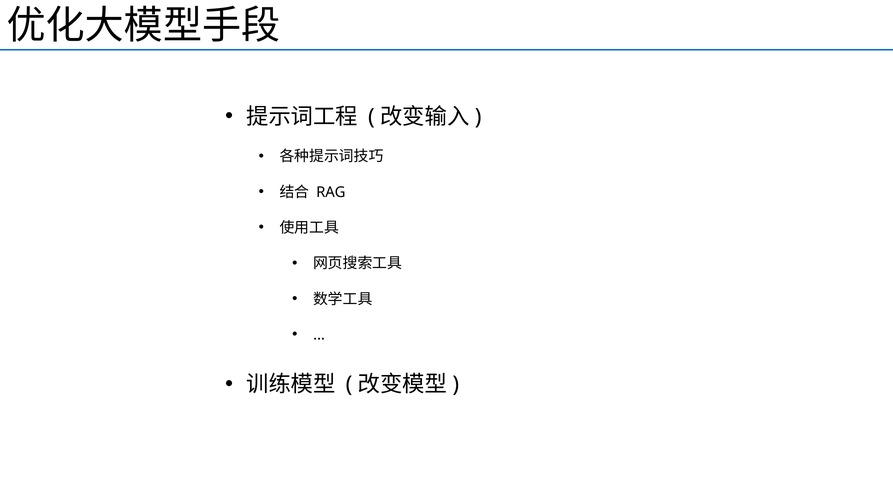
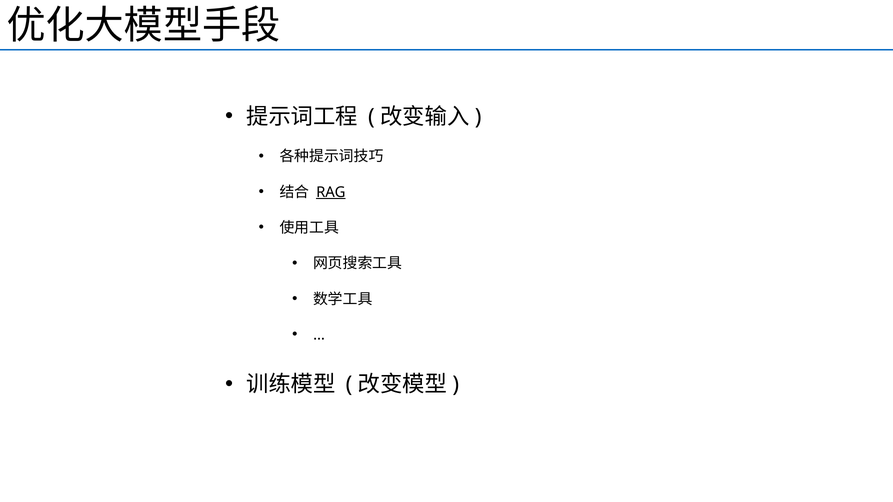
RAG underline: none -> present (331, 192)
